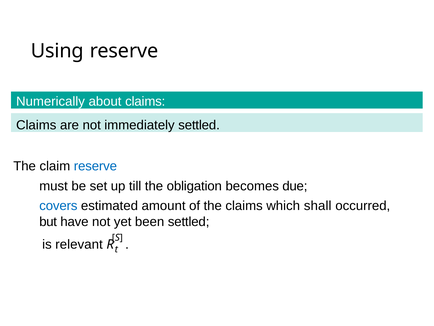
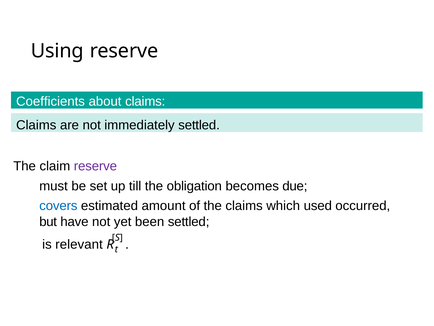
Numerically: Numerically -> Coefficients (51, 102)
reserve colour: blue -> purple (95, 166)
shall: shall -> used (318, 206)
